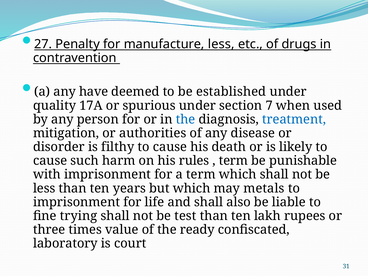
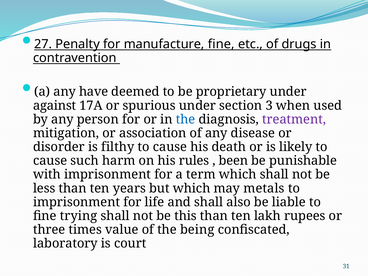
manufacture less: less -> fine (221, 44)
established: established -> proprietary (231, 92)
quality: quality -> against (55, 106)
7: 7 -> 3 (269, 106)
treatment colour: blue -> purple (294, 119)
authorities: authorities -> association (153, 133)
term: term -> been (233, 161)
test: test -> this (185, 216)
ready: ready -> being (197, 230)
